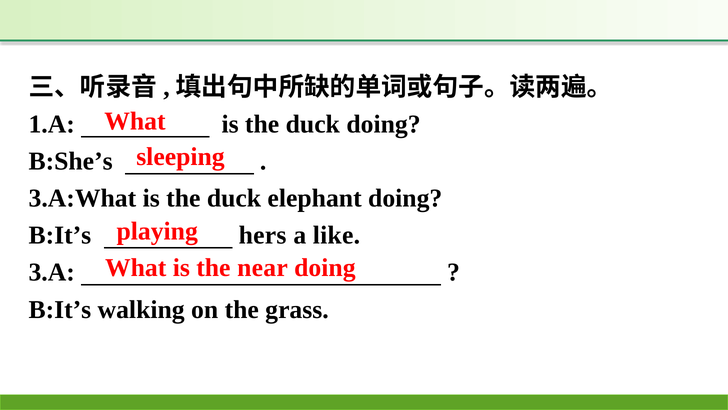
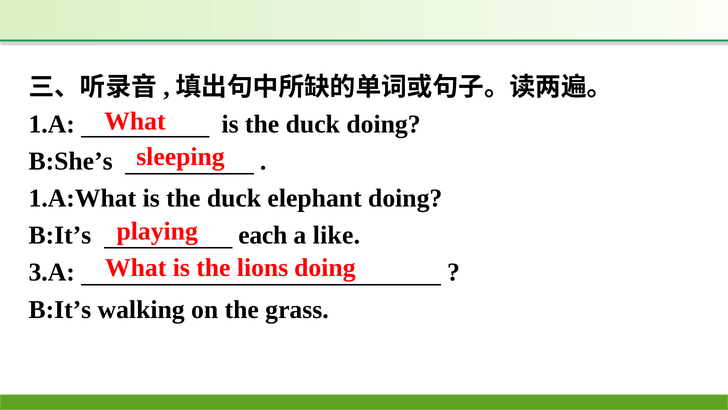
3.A:What: 3.A:What -> 1.A:What (82, 198)
hers: hers -> each (263, 235)
near: near -> lions (263, 268)
